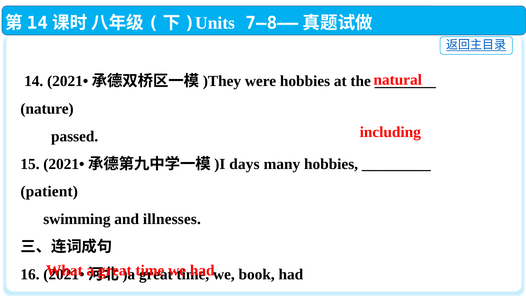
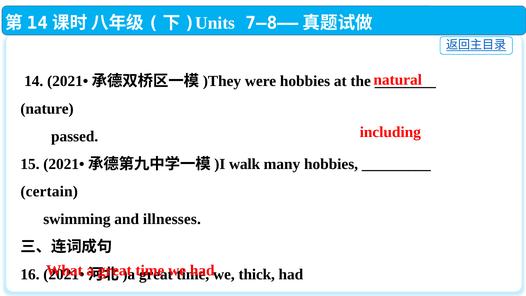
days: days -> walk (245, 164)
patient: patient -> certain (49, 192)
book: book -> thick (257, 274)
